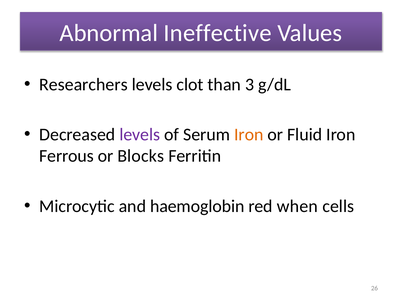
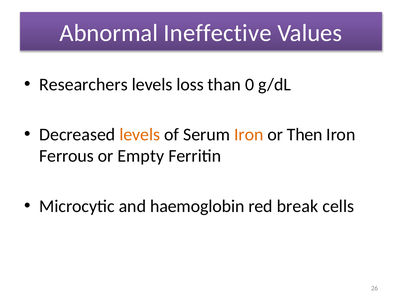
clot: clot -> loss (190, 84)
3: 3 -> 0 (250, 84)
levels colour: purple -> orange (140, 134)
Fluid: Fluid -> Then (305, 134)
Blocks: Blocks -> Empty (141, 156)
when: when -> break (297, 206)
